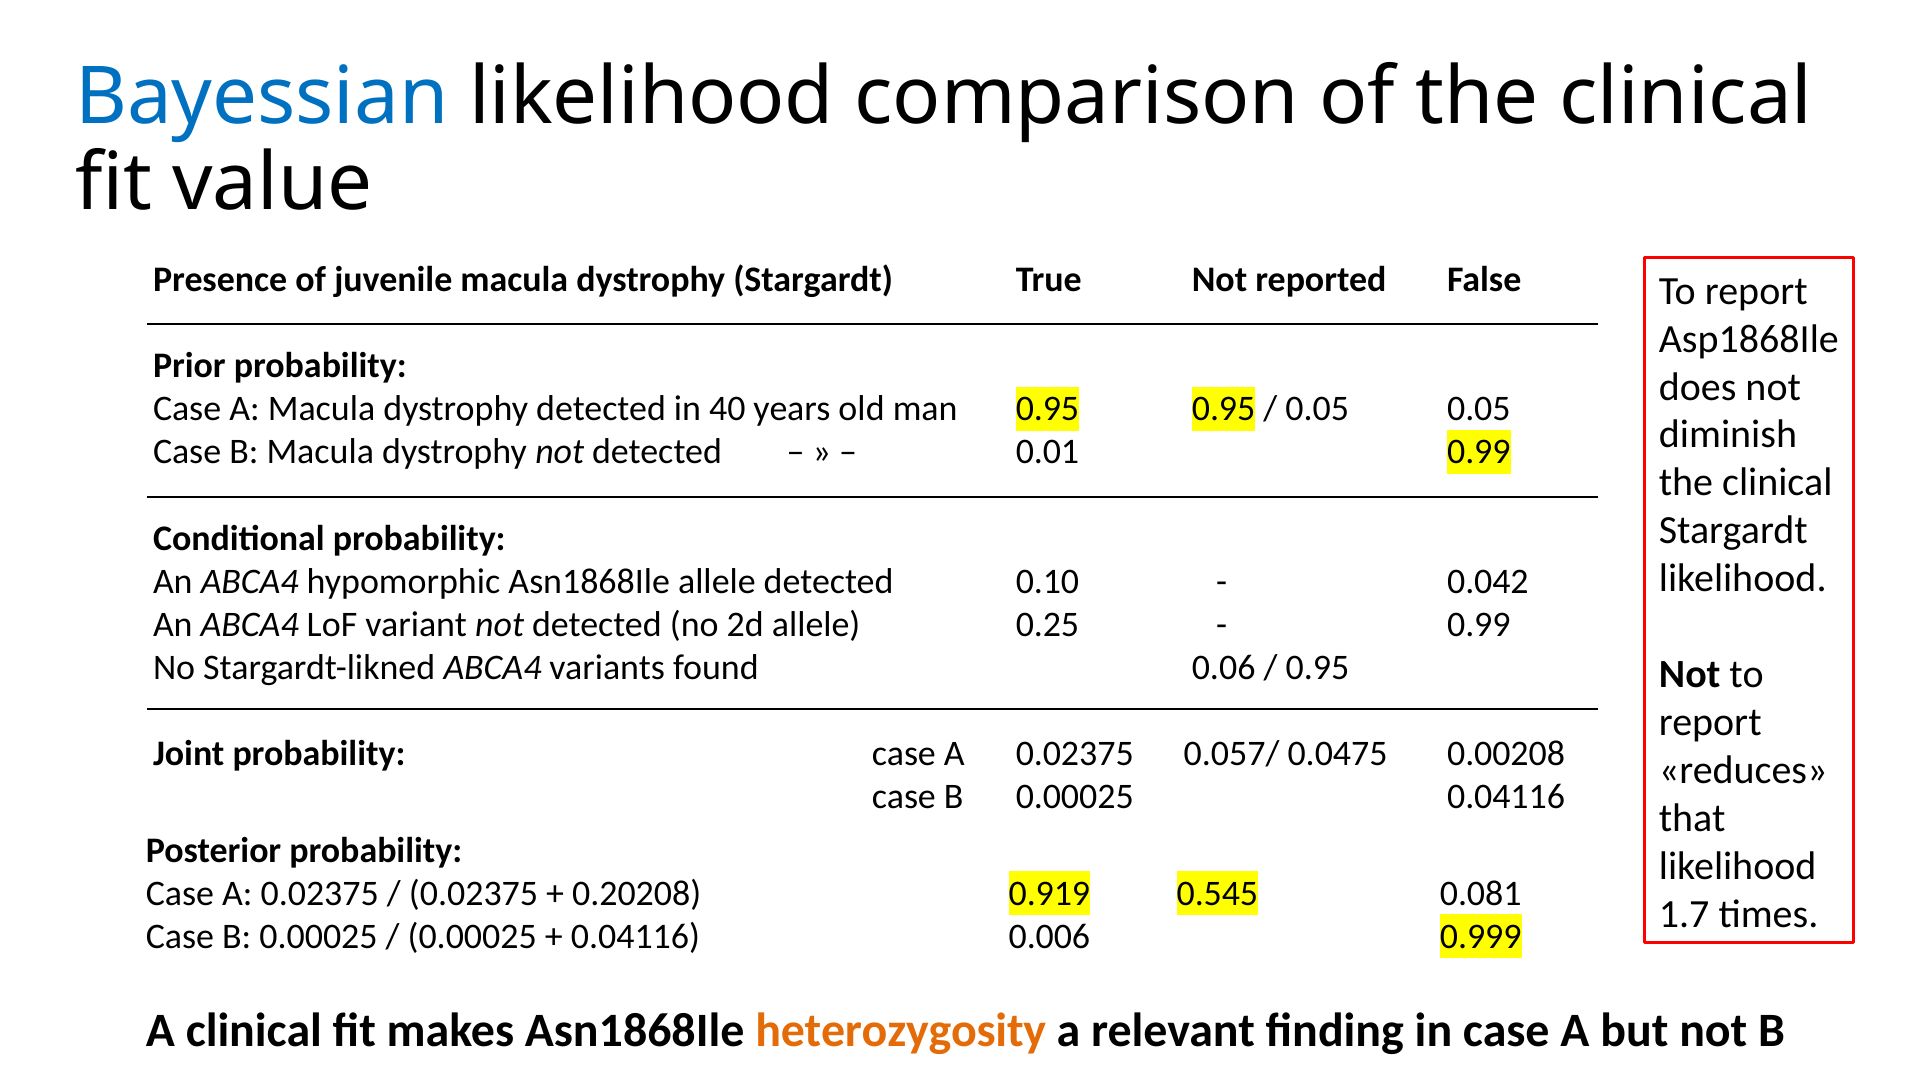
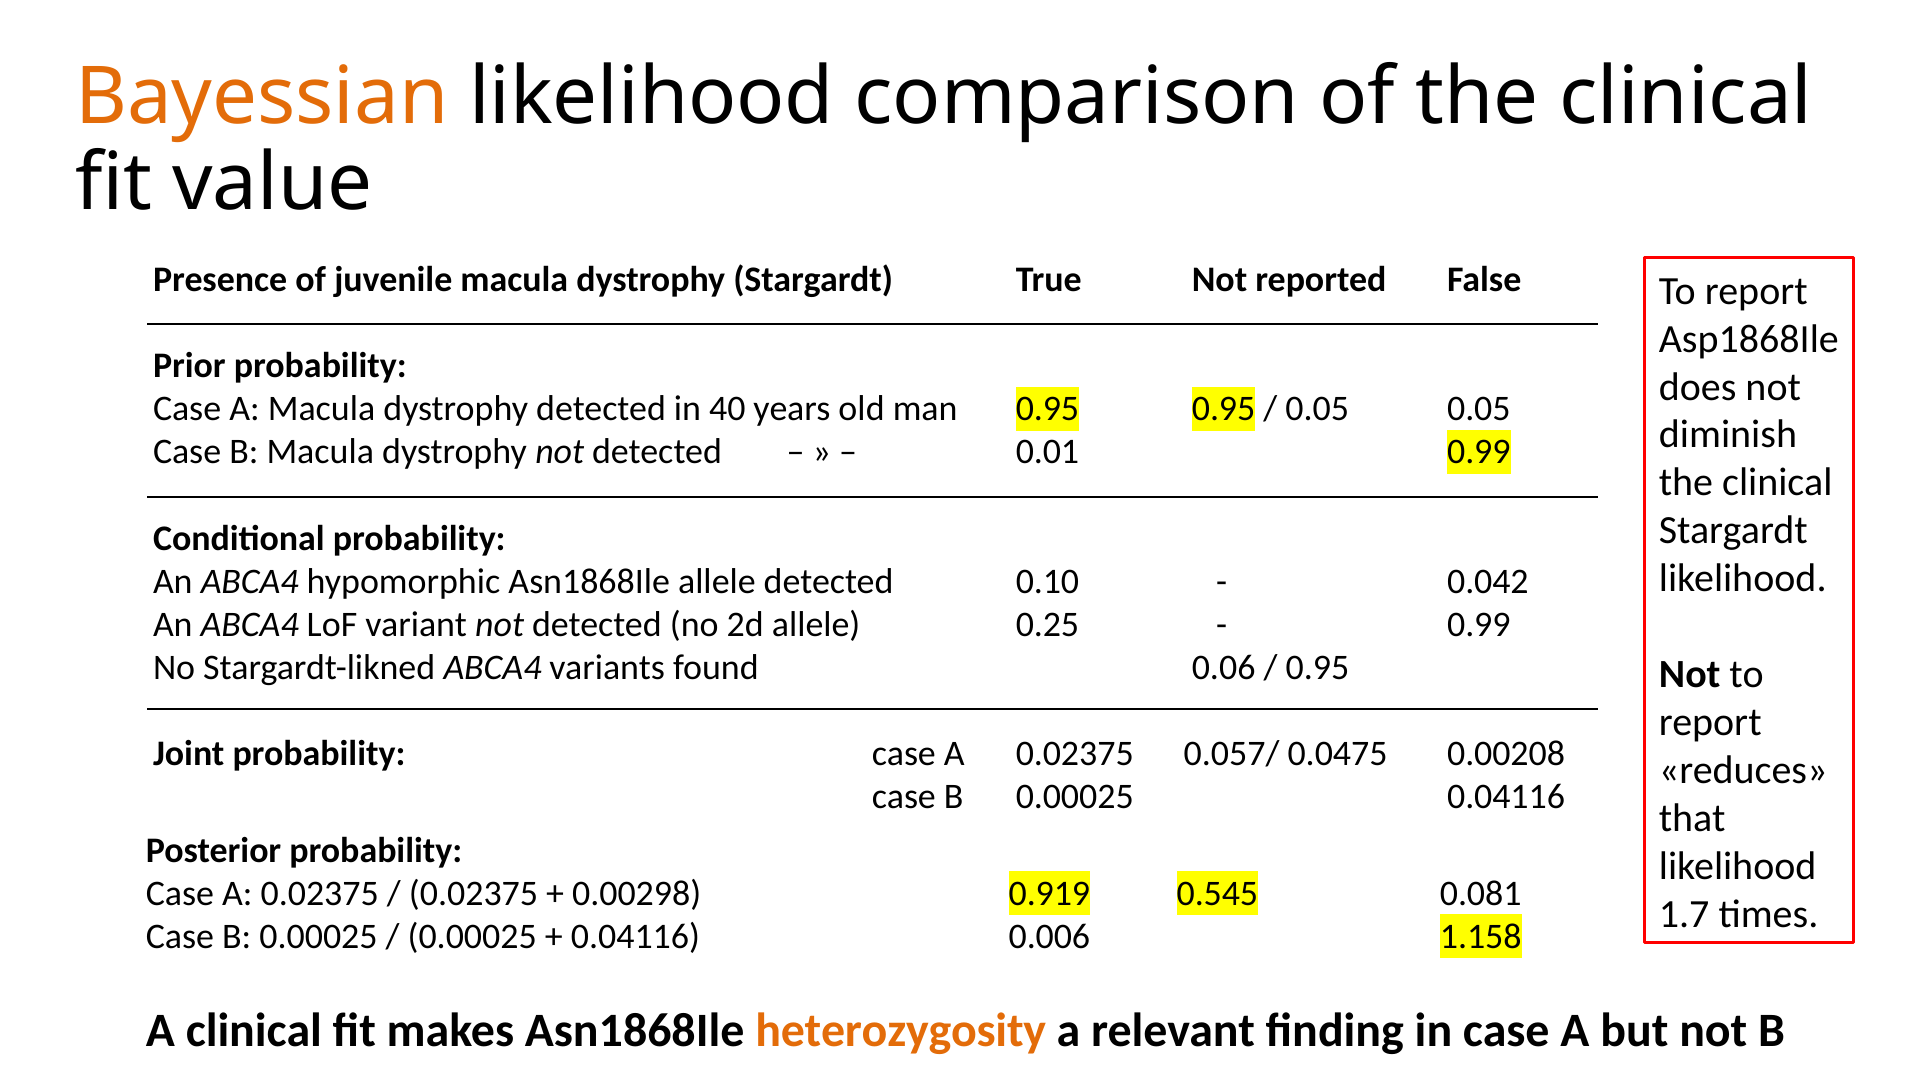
Bayessian colour: blue -> orange (262, 97)
0.20208: 0.20208 -> 0.00298 (637, 894)
0.999: 0.999 -> 1.158 (1481, 937)
